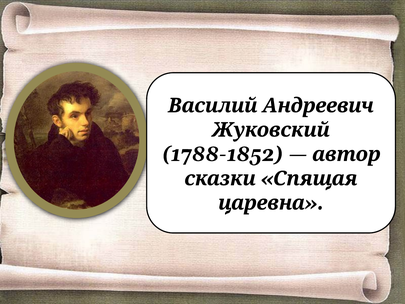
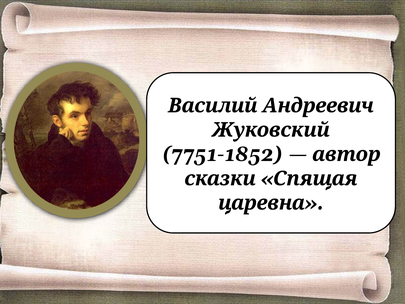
1788-1852: 1788-1852 -> 7751-1852 (222, 154)
